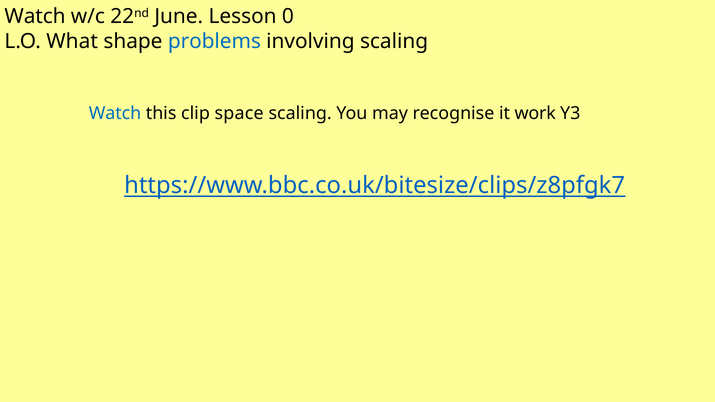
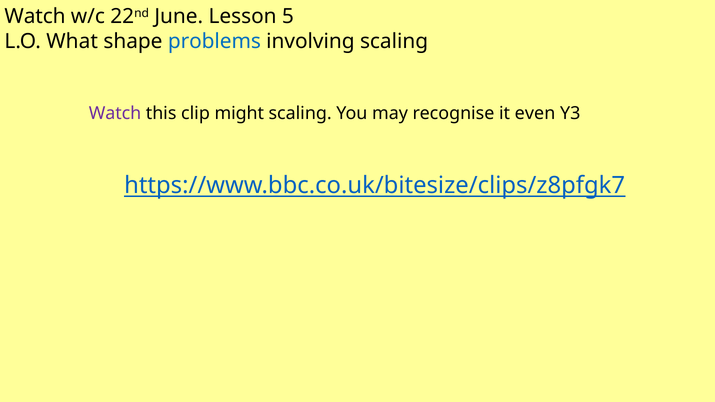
0: 0 -> 5 (288, 17)
Watch colour: blue -> purple (115, 114)
space: space -> might (239, 114)
work: work -> even (535, 114)
